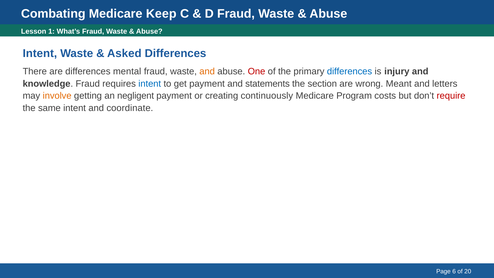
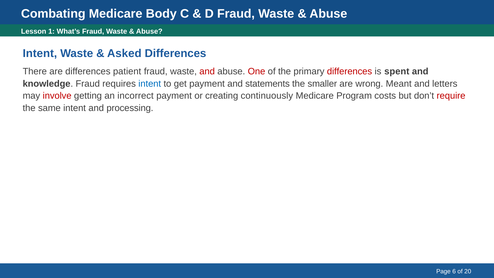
Keep: Keep -> Body (161, 14)
mental: mental -> patient (127, 71)
and colour: orange -> red (207, 71)
differences colour: blue -> red (350, 71)
injury: injury -> spent (397, 71)
section: section -> smaller (322, 84)
involve colour: orange -> red (57, 96)
negligent: negligent -> incorrect (136, 96)
coordinate: coordinate -> processing (130, 108)
